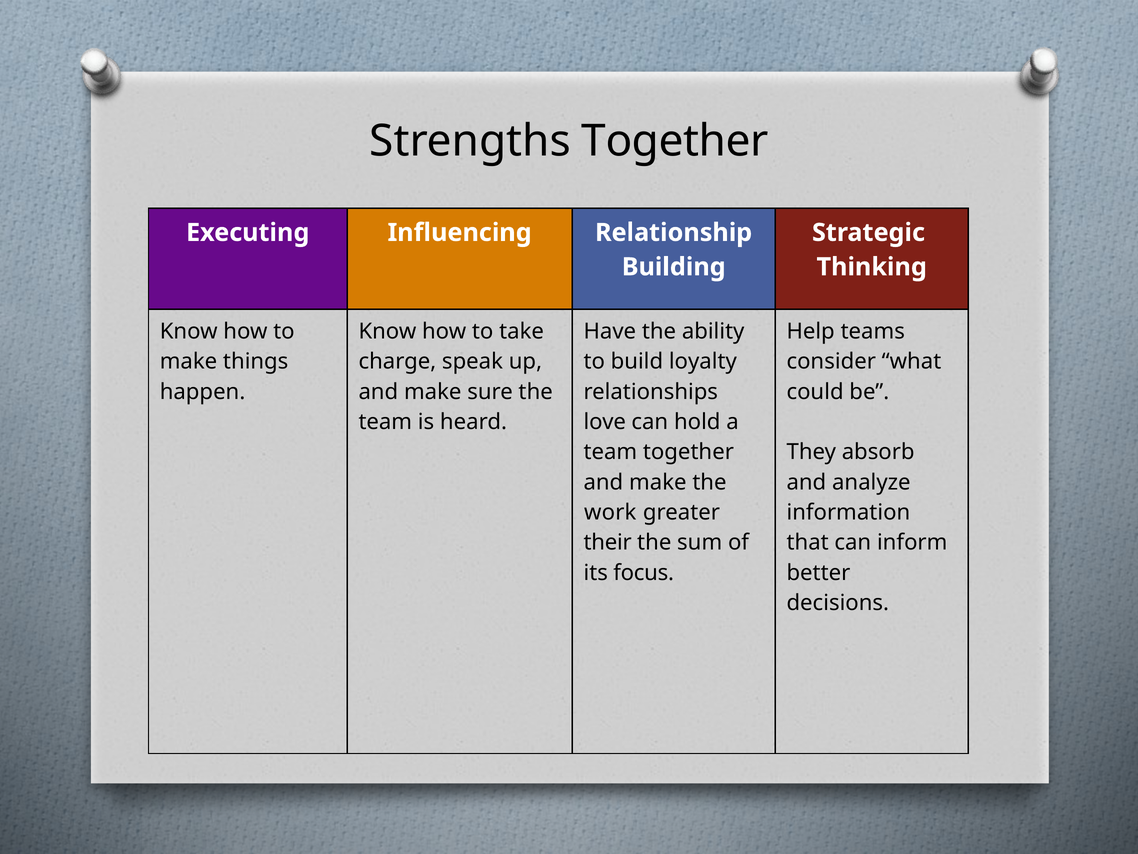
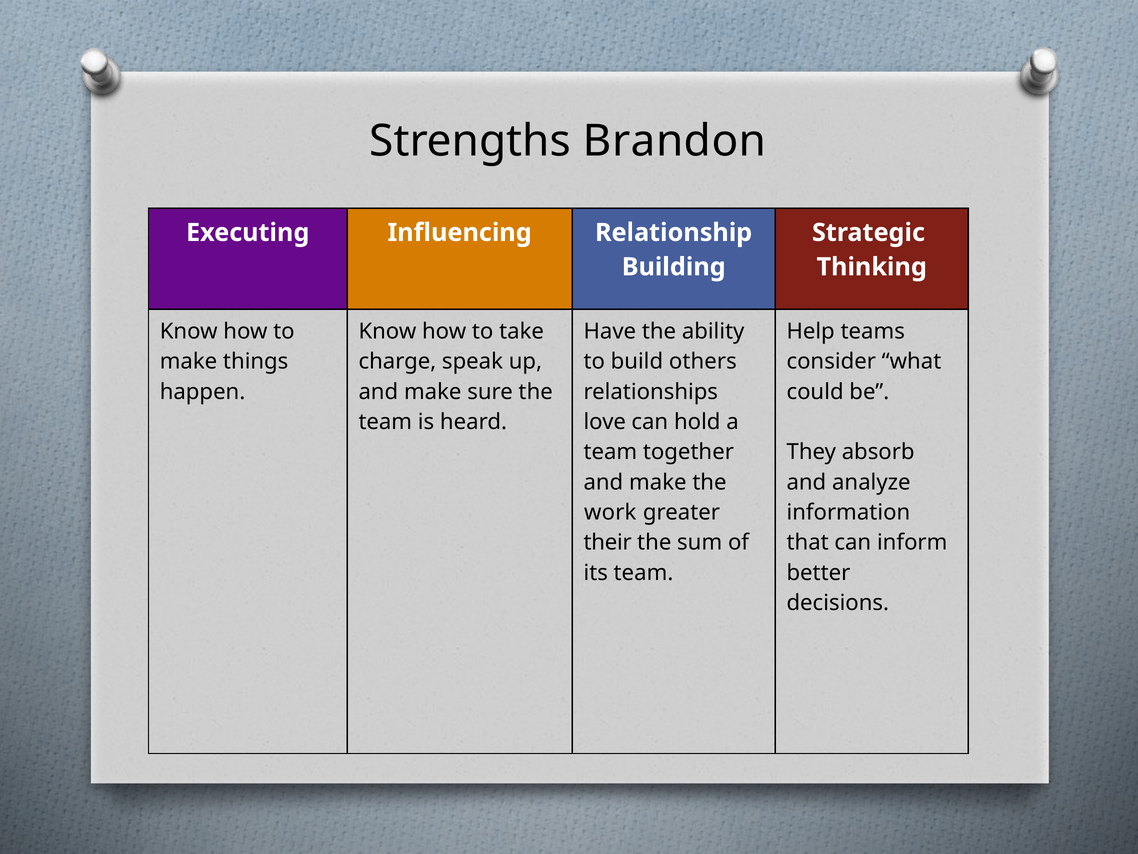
Strengths Together: Together -> Brandon (675, 141)
loyalty: loyalty -> others (703, 361)
its focus: focus -> team (643, 572)
